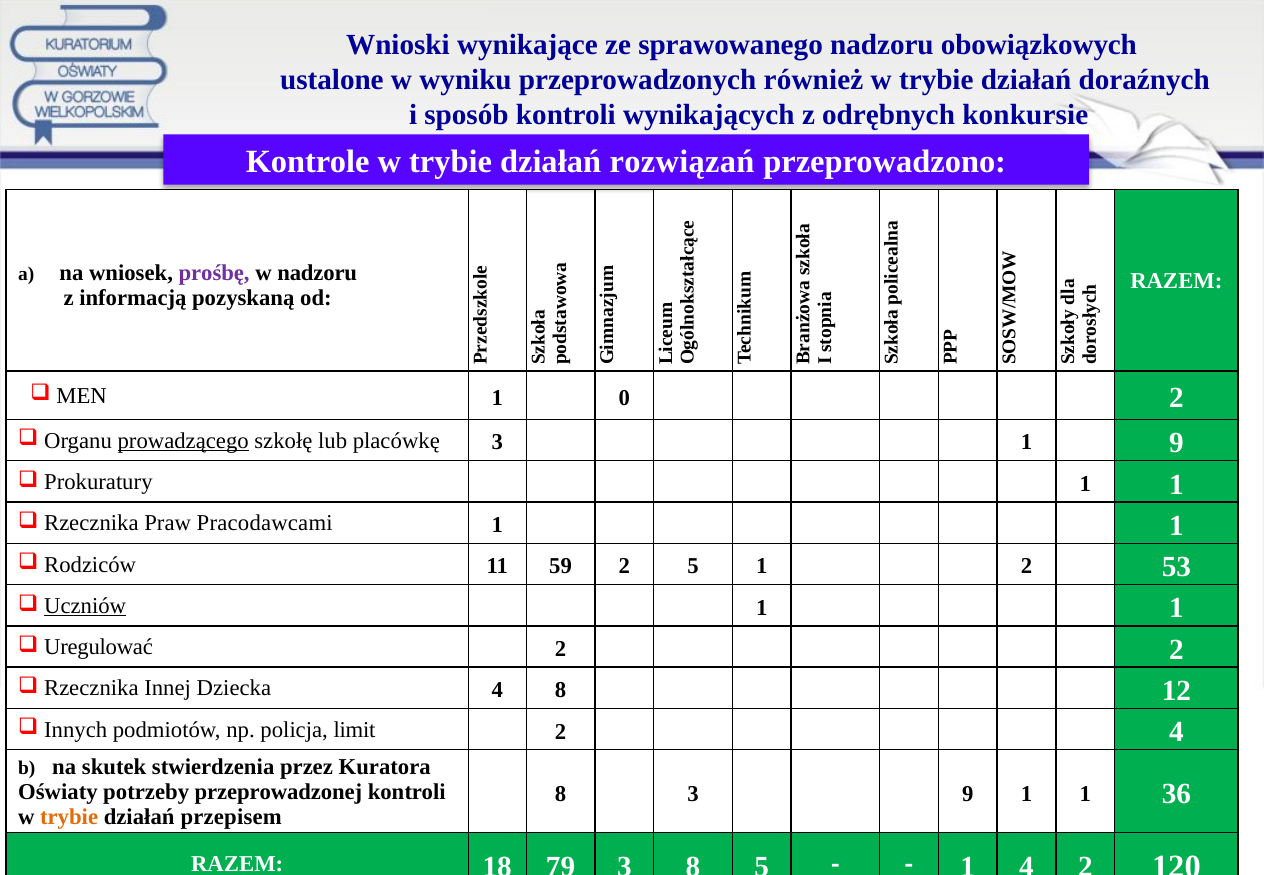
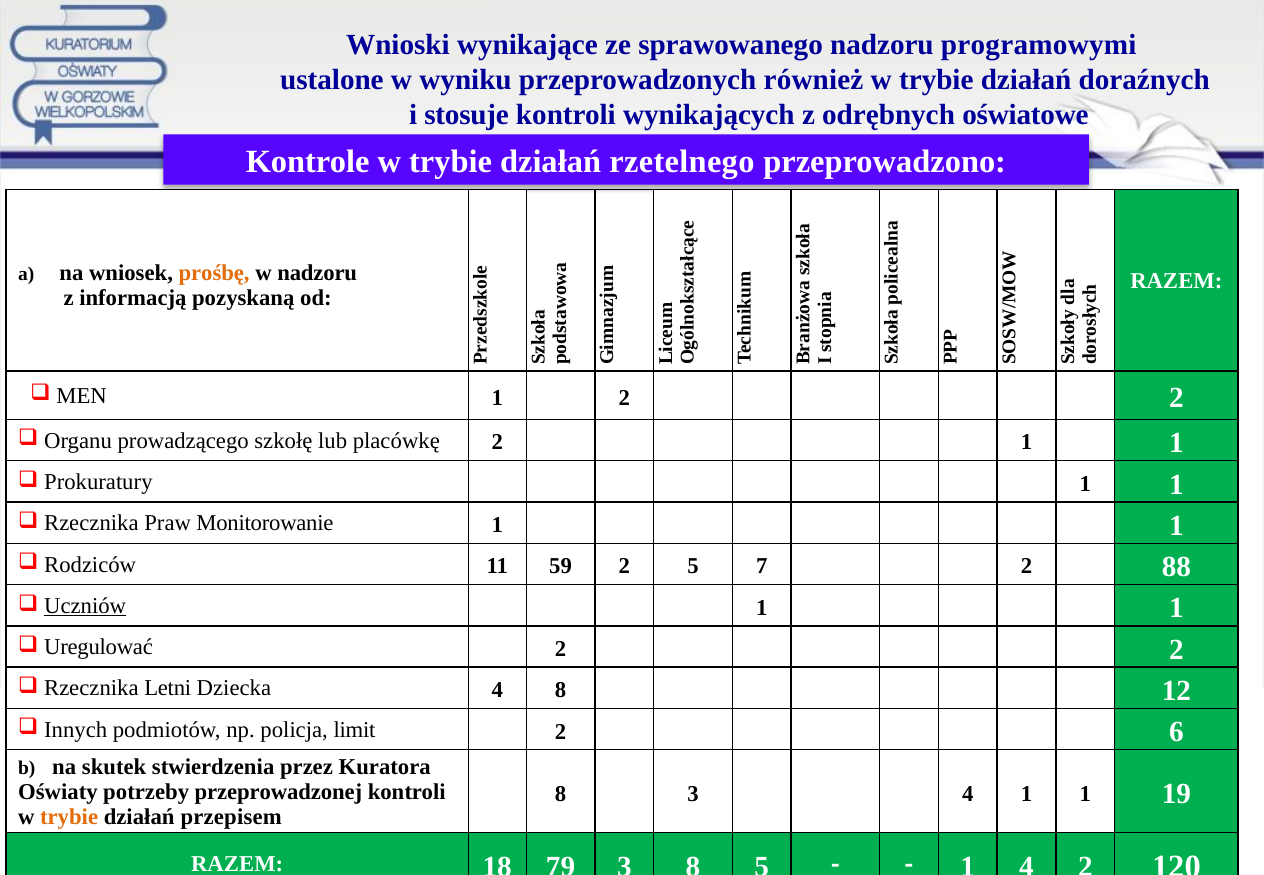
obowiązkowych: obowiązkowych -> programowymi (1039, 44)
sposób: sposób -> stosuje (467, 114)
konkursie: konkursie -> oświatowe (1025, 114)
rozwiązań: rozwiązań -> rzetelnego (682, 162)
prośbę colour: purple -> orange (214, 273)
1 0: 0 -> 2 (624, 398)
prowadzącego underline: present -> none (183, 441)
placówkę 3: 3 -> 2 (497, 442)
9: 9 -> 1 (1176, 443)
Pracodawcami: Pracodawcami -> Monitorowanie (265, 523)
5 1: 1 -> 7 (762, 566)
53: 53 -> 88 (1176, 567)
Innej: Innej -> Letni (168, 688)
2 4: 4 -> 6 (1176, 732)
3 9: 9 -> 4 (968, 794)
36: 36 -> 19 (1176, 794)
